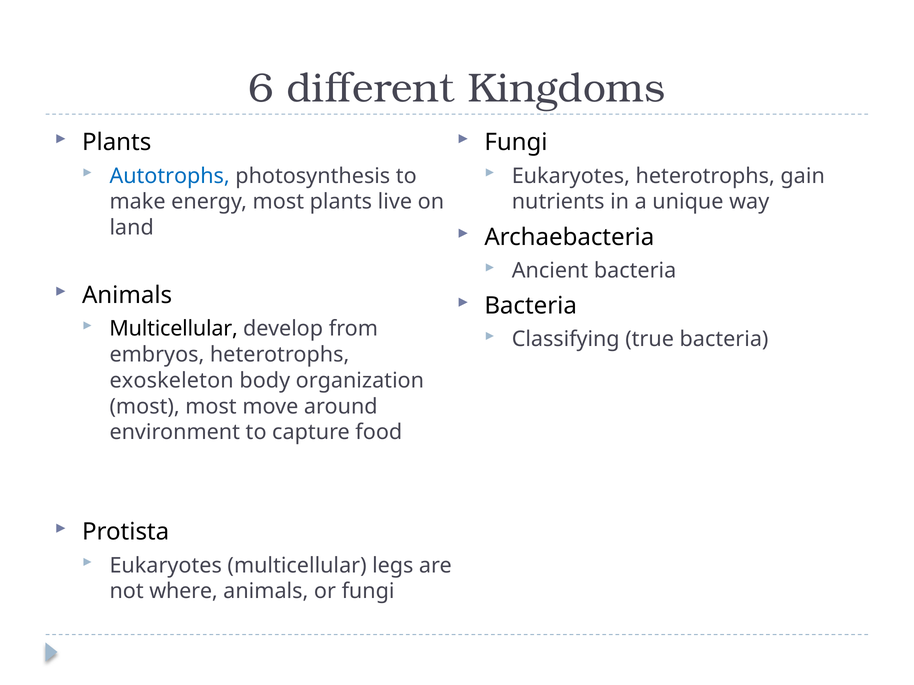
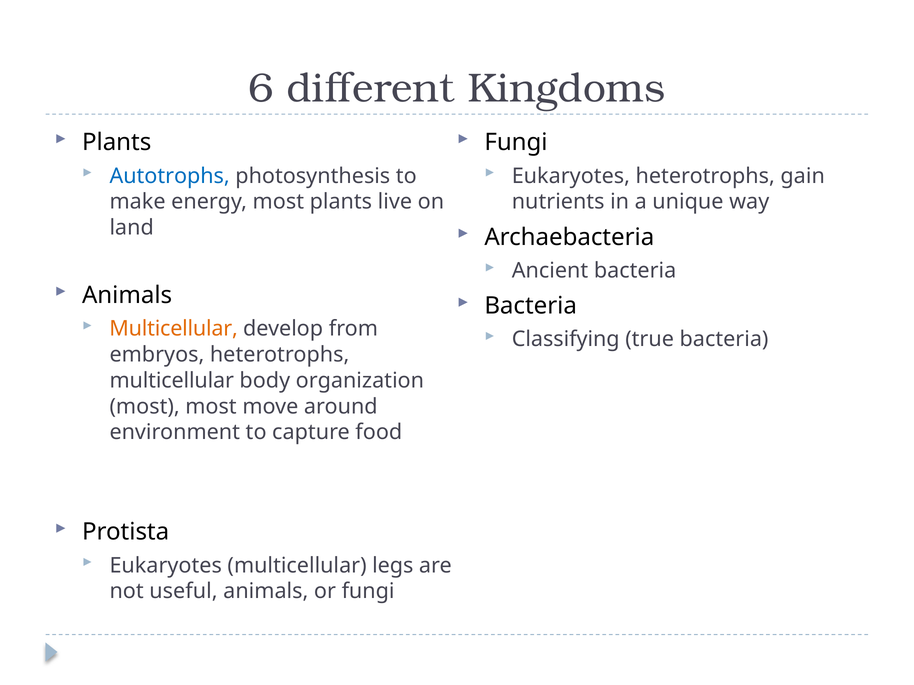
Multicellular colour: black -> orange (174, 329)
exoskeleton: exoskeleton -> multicellular (172, 381)
where: where -> useful (183, 592)
